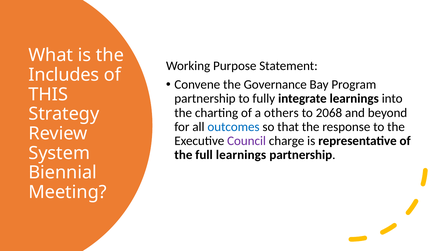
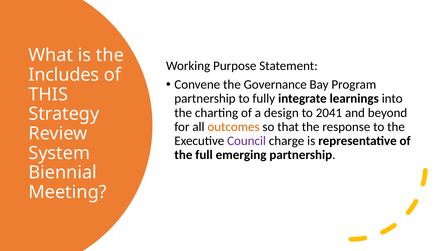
others: others -> design (281, 113)
2068: 2068 -> 2041 (329, 113)
outcomes colour: blue -> orange (234, 127)
full learnings: learnings -> emerging (241, 155)
